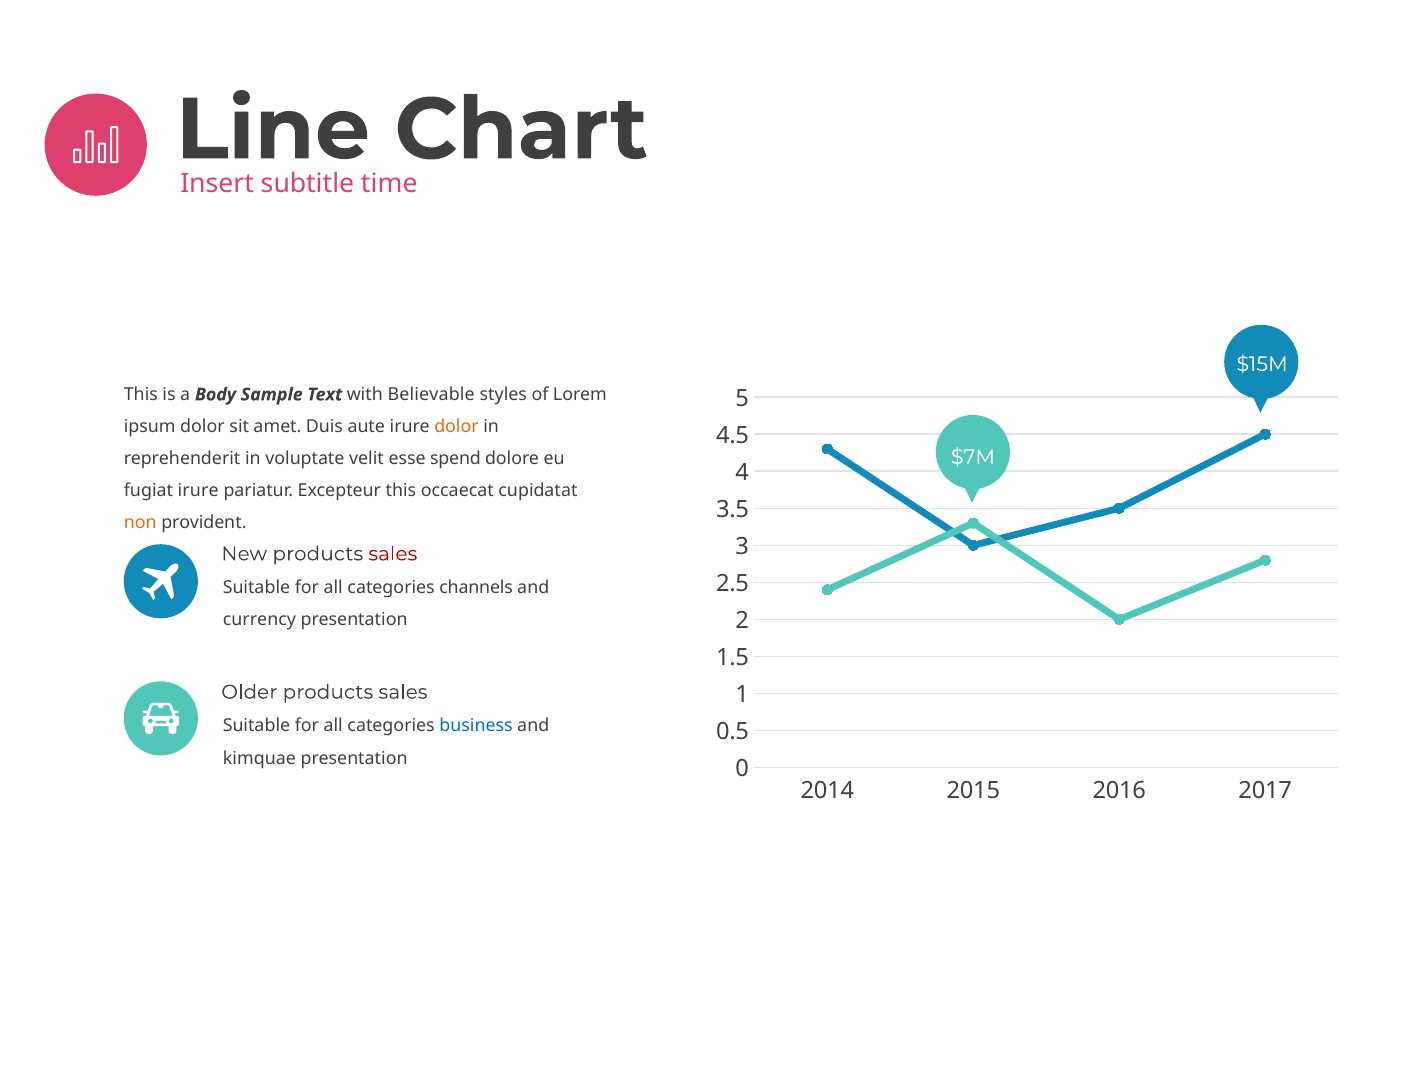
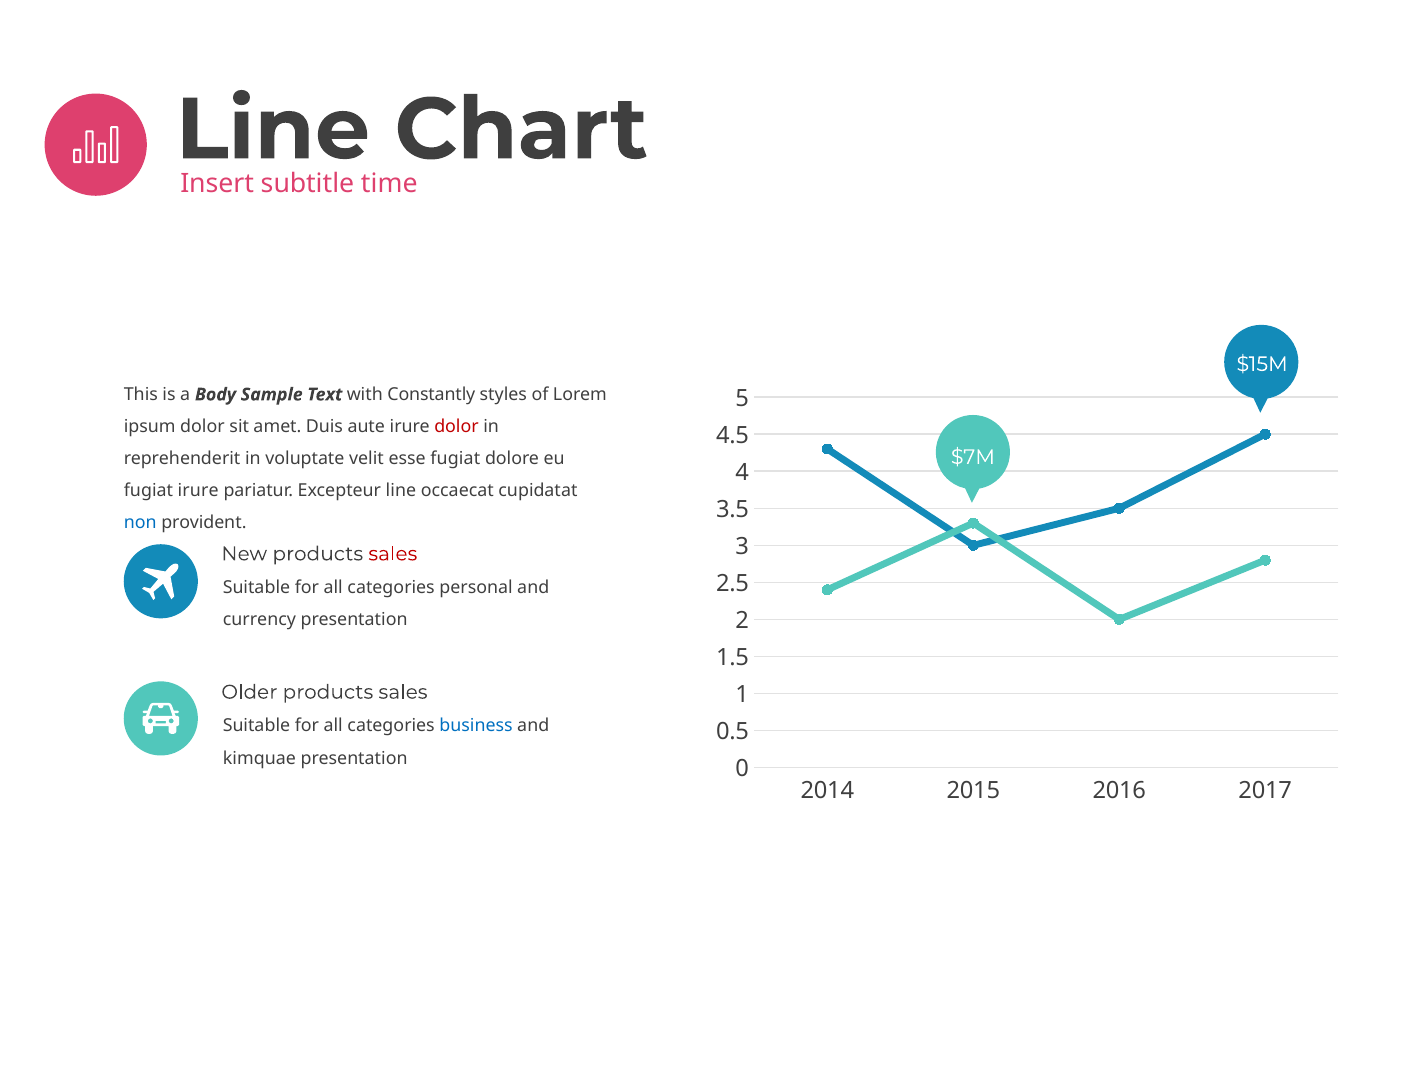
Believable: Believable -> Constantly (431, 395)
dolor colour: orange -> red (456, 427)
esse spend: spend -> fugiat (455, 459)
Excepteur this: this -> line (401, 491)
non colour: orange -> blue (140, 523)
channels: channels -> personal (476, 588)
